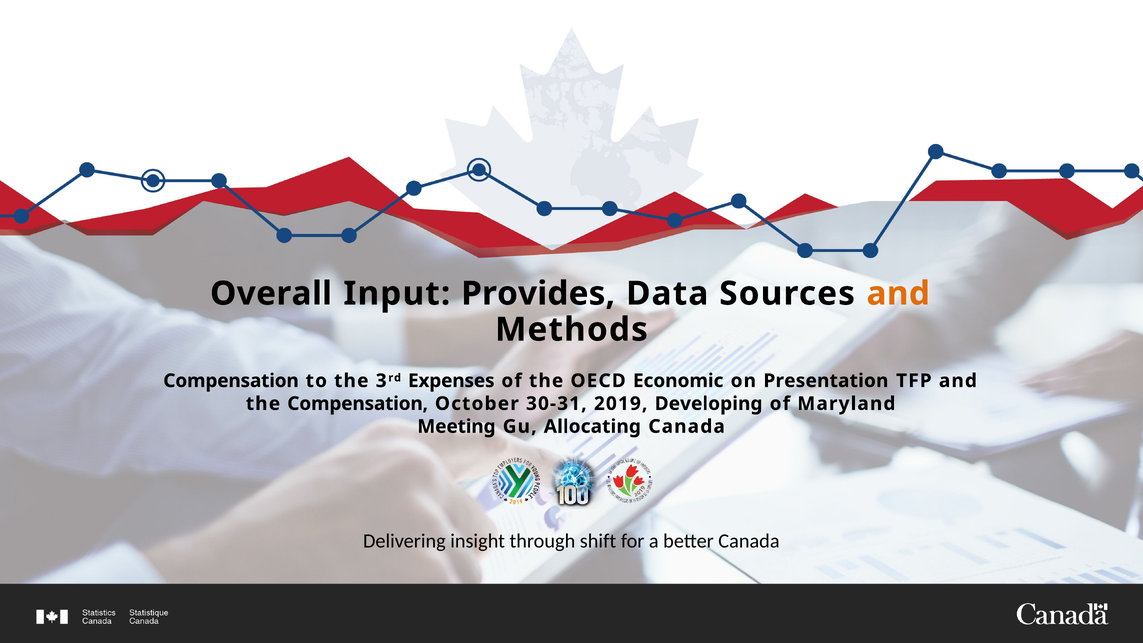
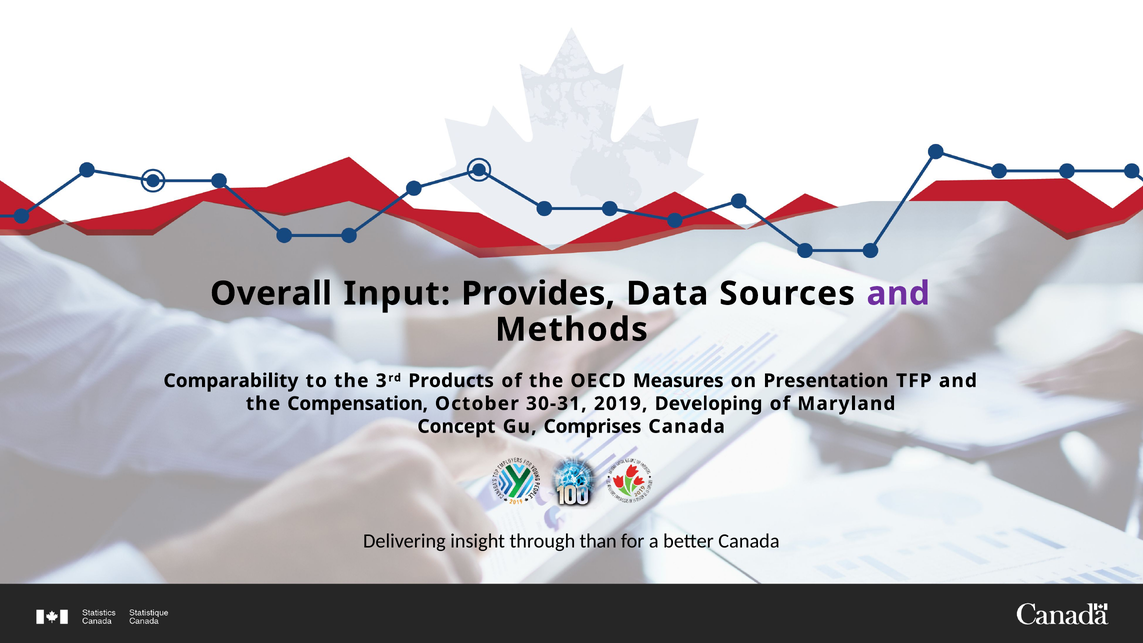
and colour: orange -> purple (898, 294)
Compensation: Compensation -> Comparability (231, 381)
Expenses: Expenses -> Products (451, 381)
Economic: Economic -> Measures (678, 381)
Meeting: Meeting -> Concept (456, 426)
Allocating: Allocating -> Comprises (592, 426)
shift: shift -> than (598, 541)
